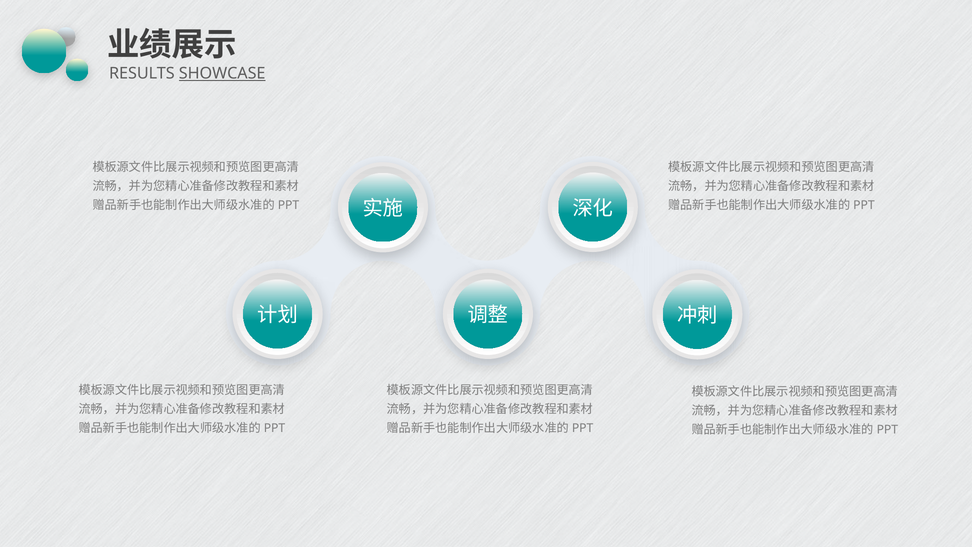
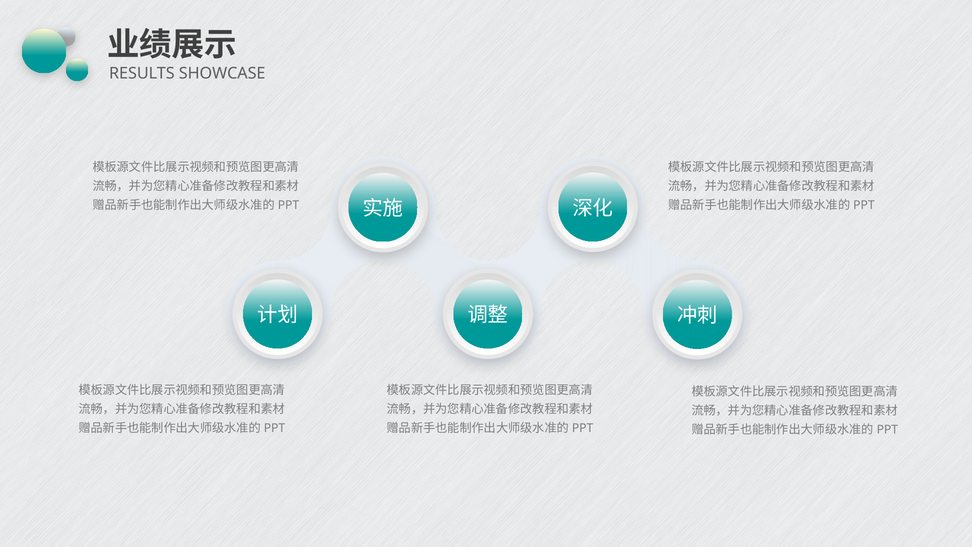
SHOWCASE underline: present -> none (222, 73)
